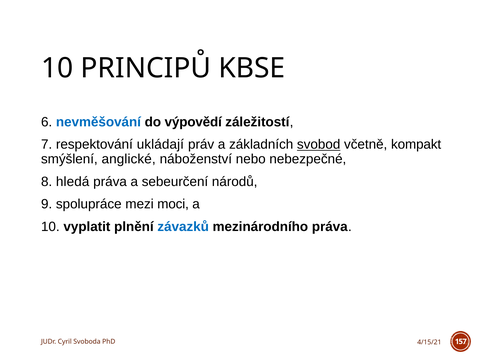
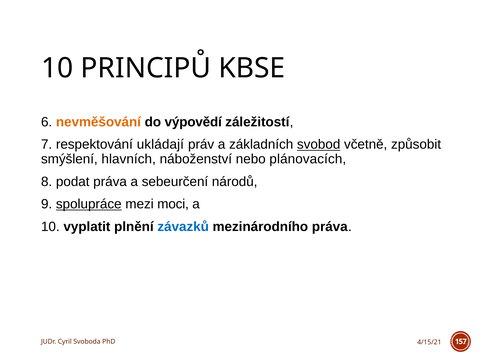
nevměšování colour: blue -> orange (98, 122)
kompakt: kompakt -> způsobit (416, 144)
anglické: anglické -> hlavních (129, 159)
nebezpečné: nebezpečné -> plánovacích (308, 159)
hledá: hledá -> podat (73, 181)
spolupráce underline: none -> present (89, 204)
